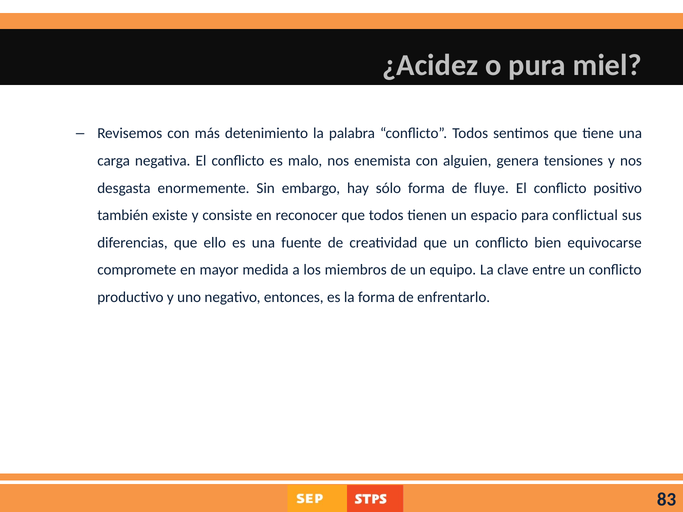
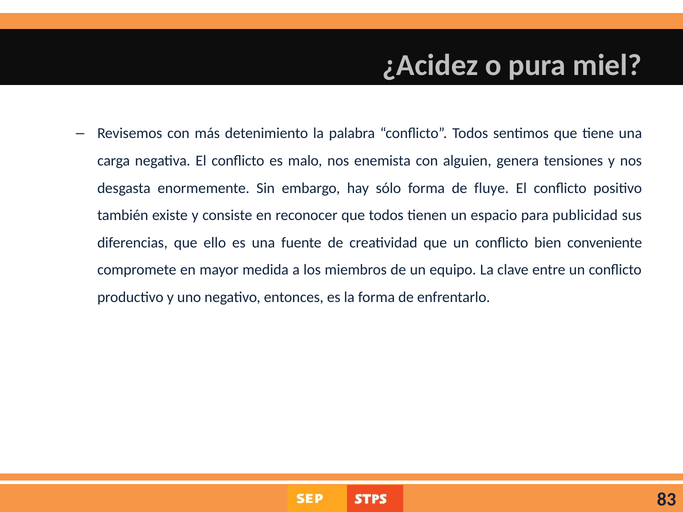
conflictual: conflictual -> publicidad (585, 215)
equivocarse: equivocarse -> conveniente (605, 243)
